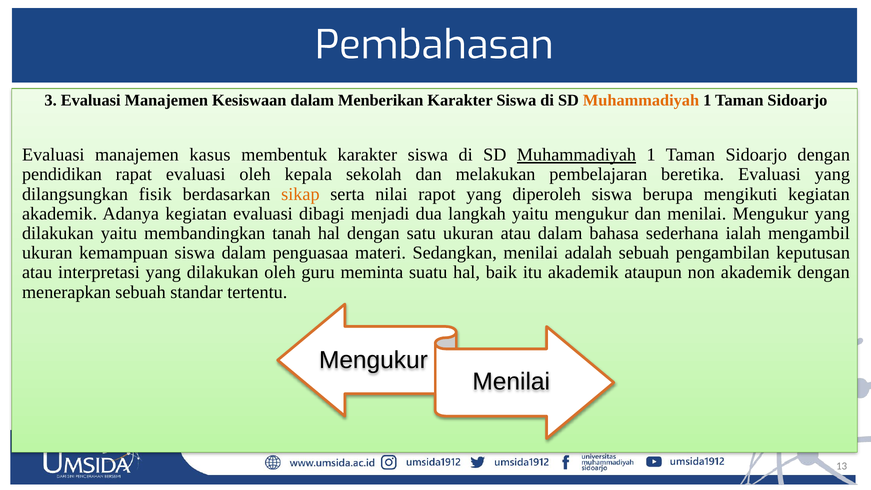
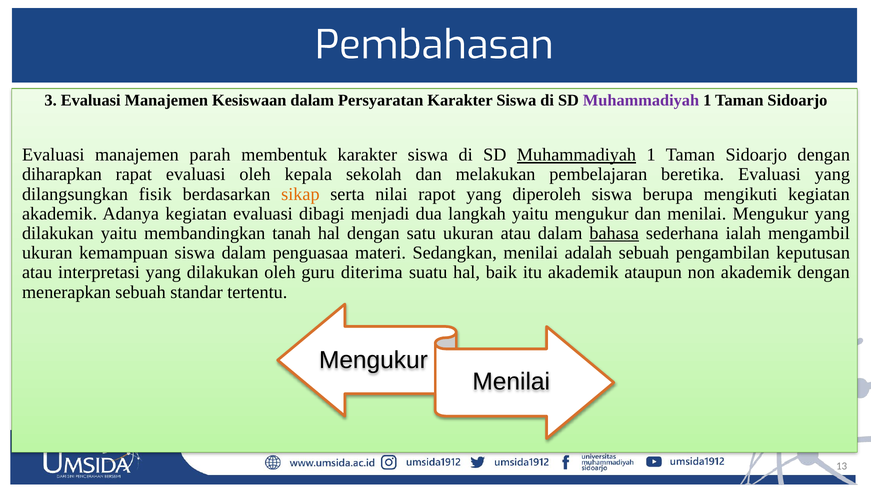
Menberikan: Menberikan -> Persyaratan (381, 100)
Muhammadiyah colour: orange -> purple (641, 100)
kasus: kasus -> parah (210, 155)
pendidikan: pendidikan -> diharapkan (62, 174)
bahasa underline: none -> present (614, 233)
meminta: meminta -> diterima (372, 272)
